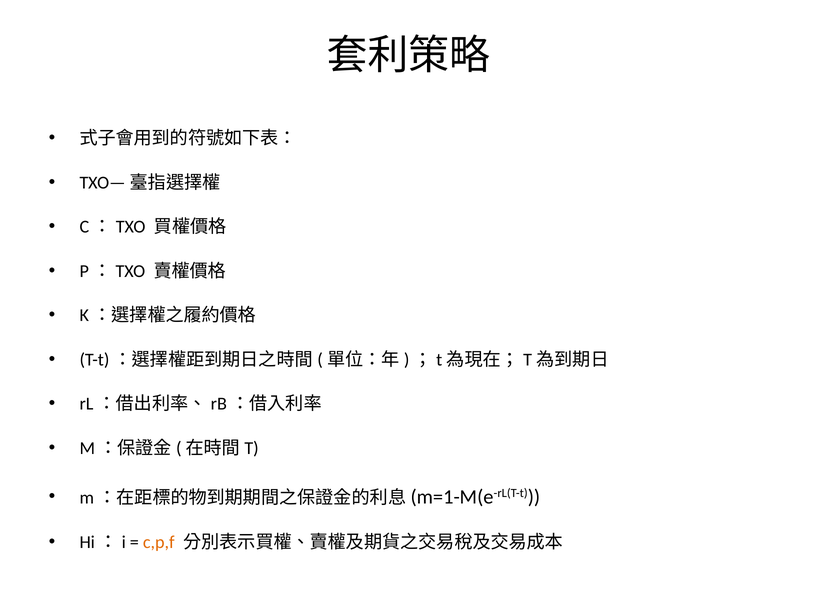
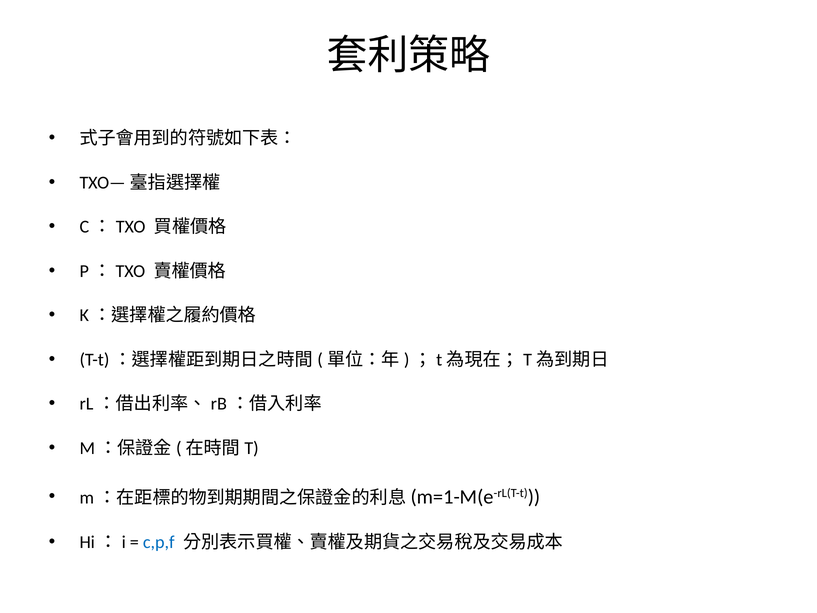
c,p,f colour: orange -> blue (159, 542)
